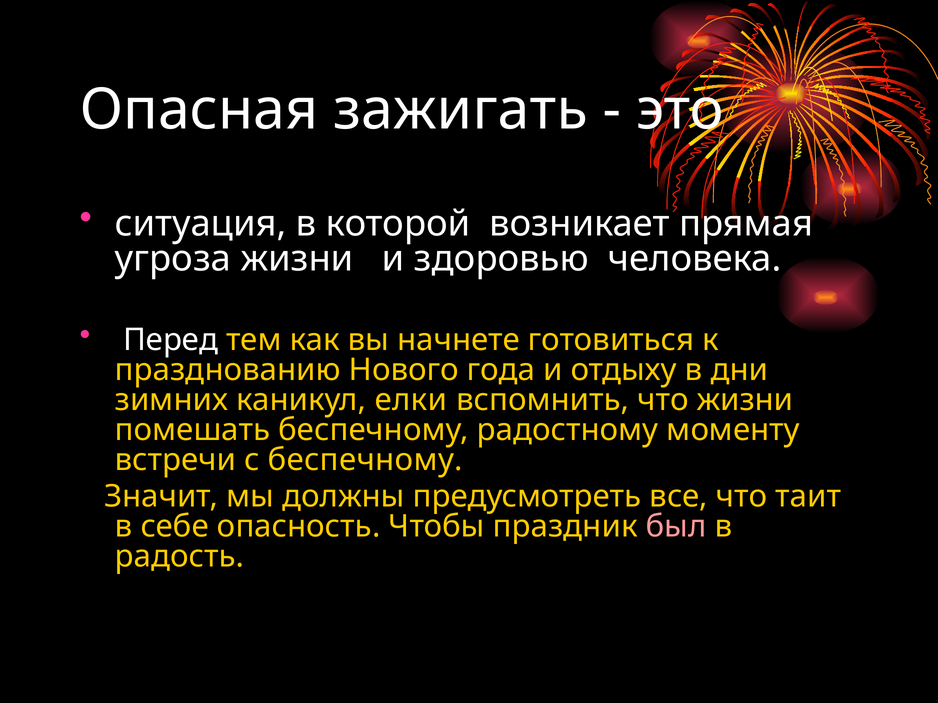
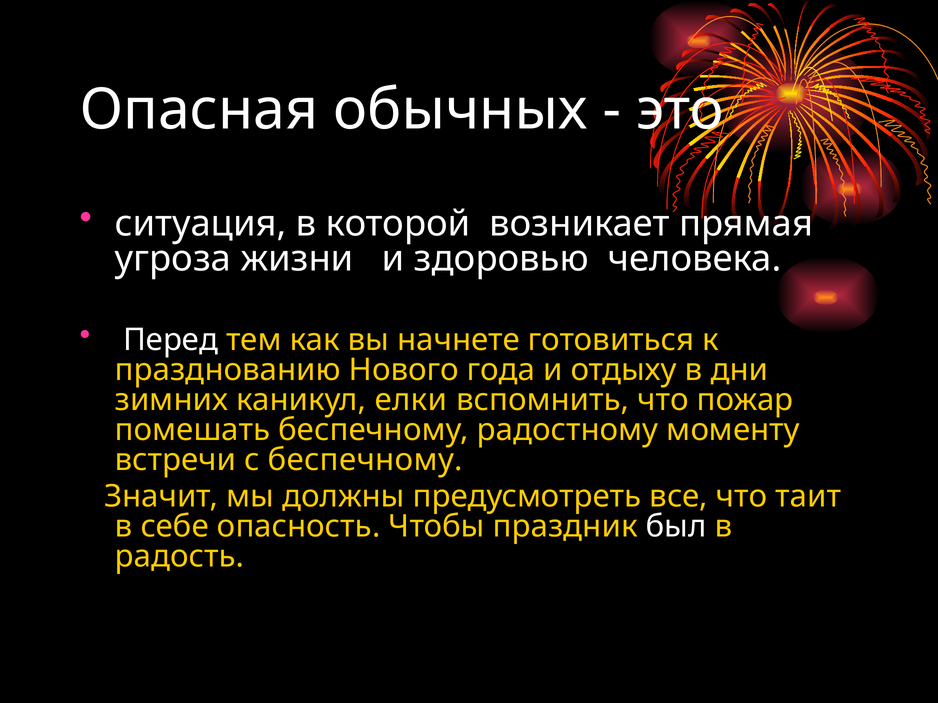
зажигать: зажигать -> обычных (460, 110)
что жизни: жизни -> пожар (745, 400)
был colour: pink -> white (676, 527)
